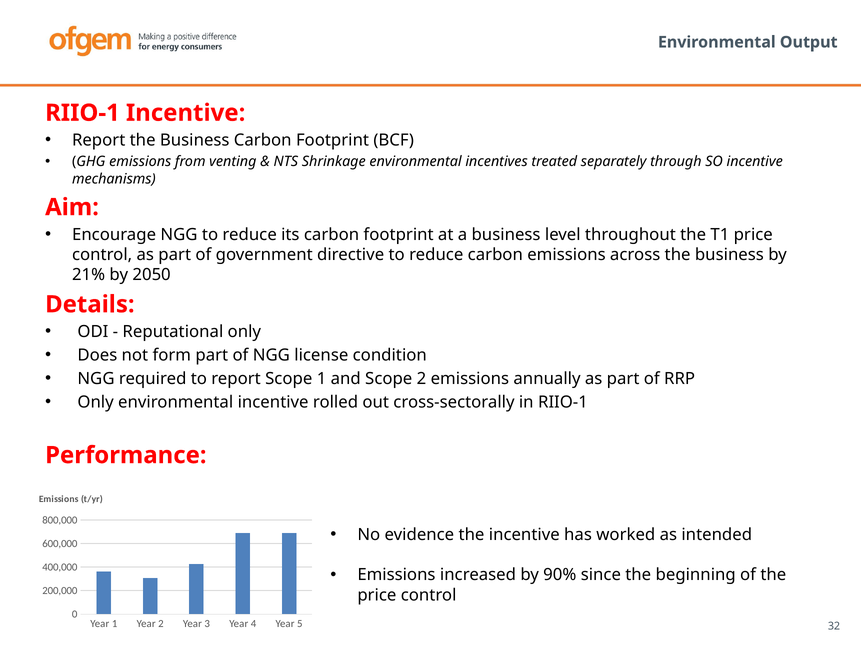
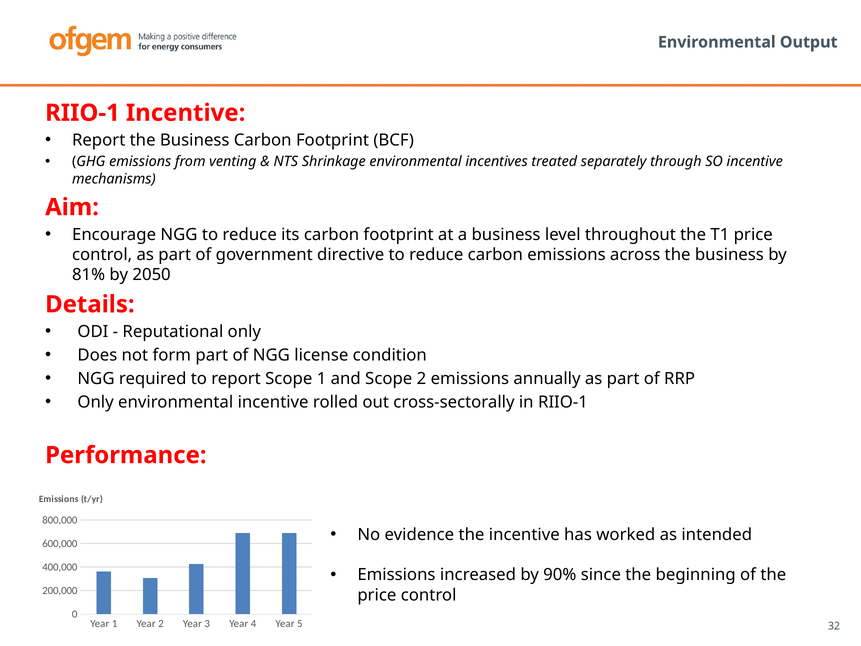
21%: 21% -> 81% (89, 275)
